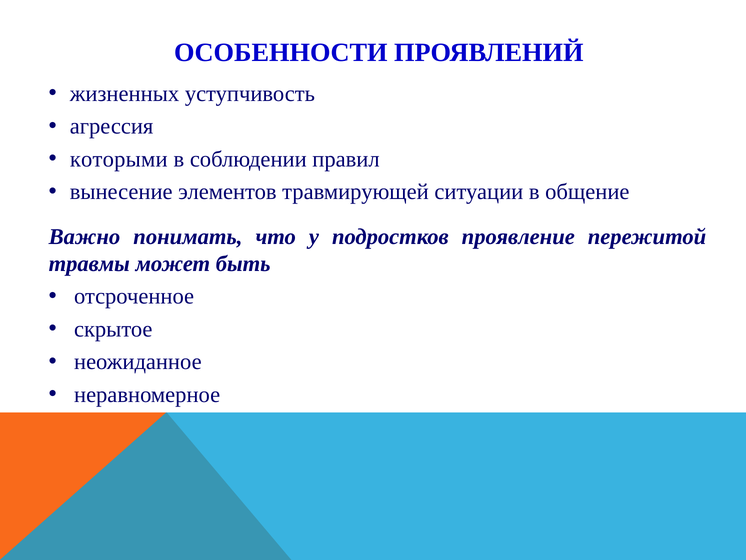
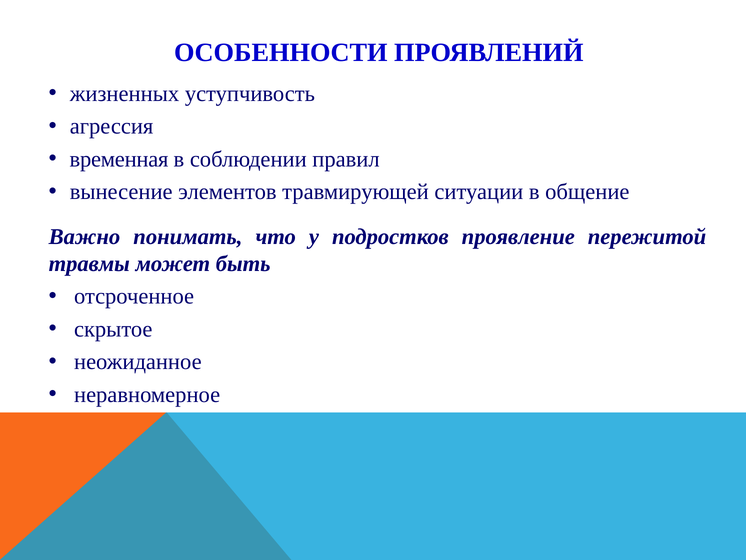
которыми: которыми -> временная (119, 159)
